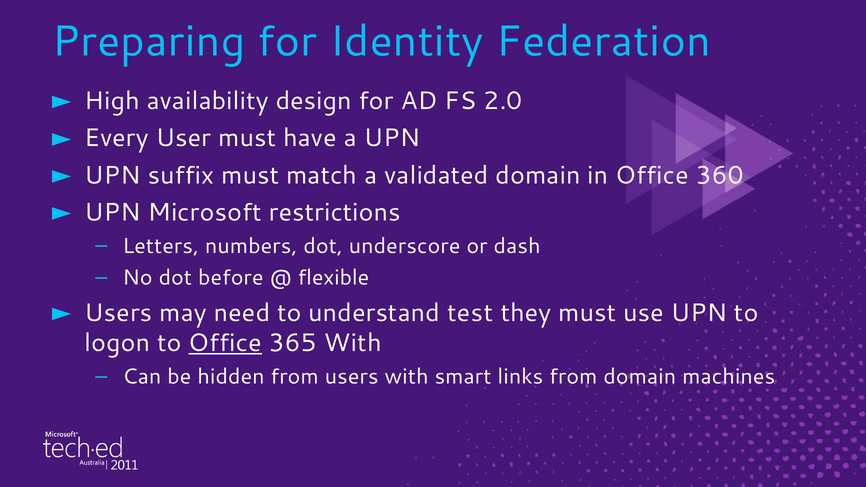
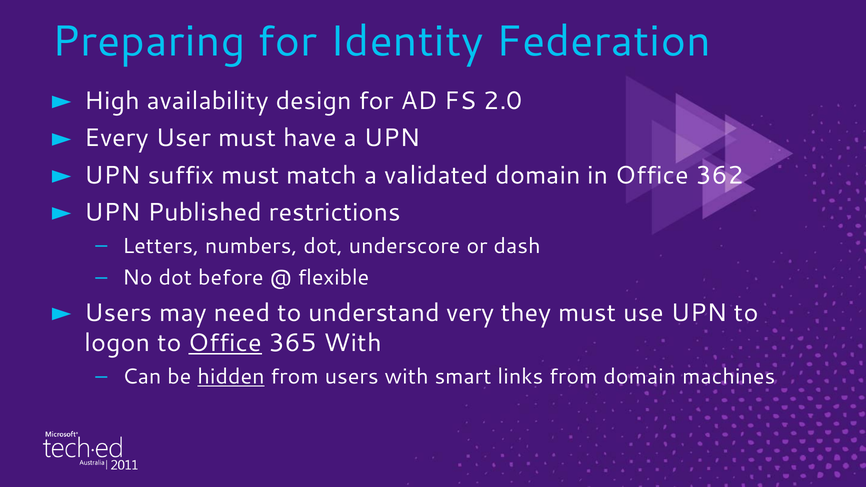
360: 360 -> 362 (720, 175)
Microsoft: Microsoft -> Published (205, 212)
test: test -> very (470, 313)
hidden underline: none -> present (231, 377)
